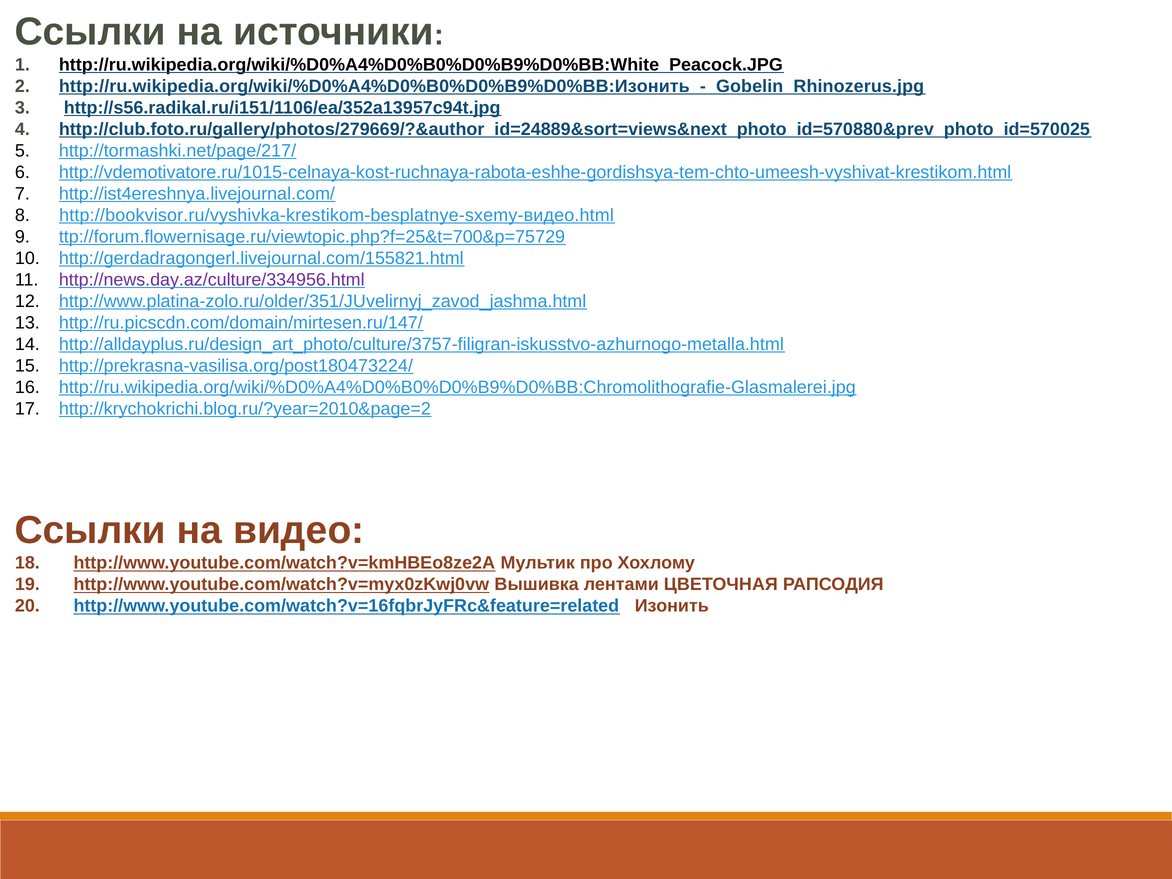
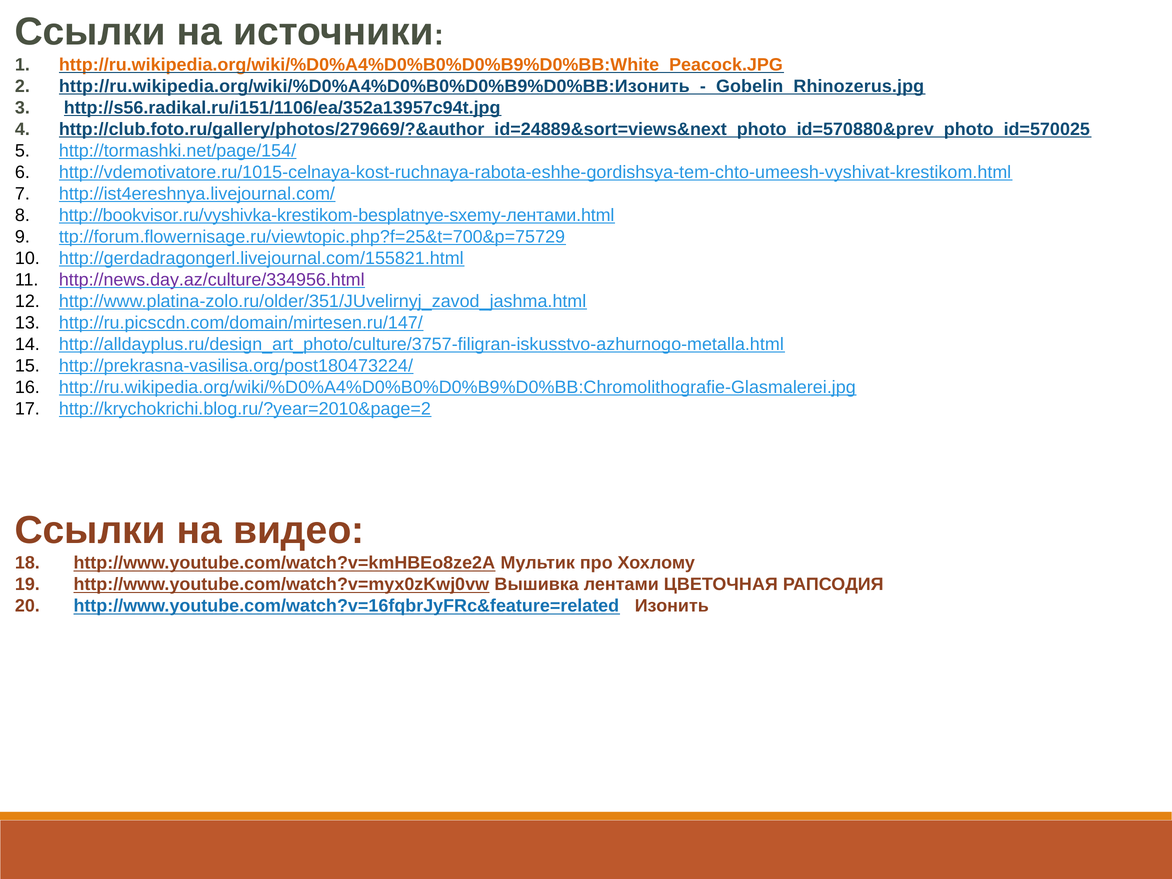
http://ru.wikipedia.org/wiki/%D0%A4%D0%B0%D0%B9%D0%BB:White_Peacock.JPG colour: black -> orange (421, 65)
http://tormashki.net/page/217/: http://tormashki.net/page/217/ -> http://tormashki.net/page/154/ (178, 151)
http://bookvisor.ru/vyshivka-krestikom-besplatnye-sxemy-видео.html: http://bookvisor.ru/vyshivka-krestikom-besplatnye-sxemy-видео.html -> http://bookvisor.ru/vyshivka-krestikom-besplatnye-sxemy-лентами.html (337, 215)
